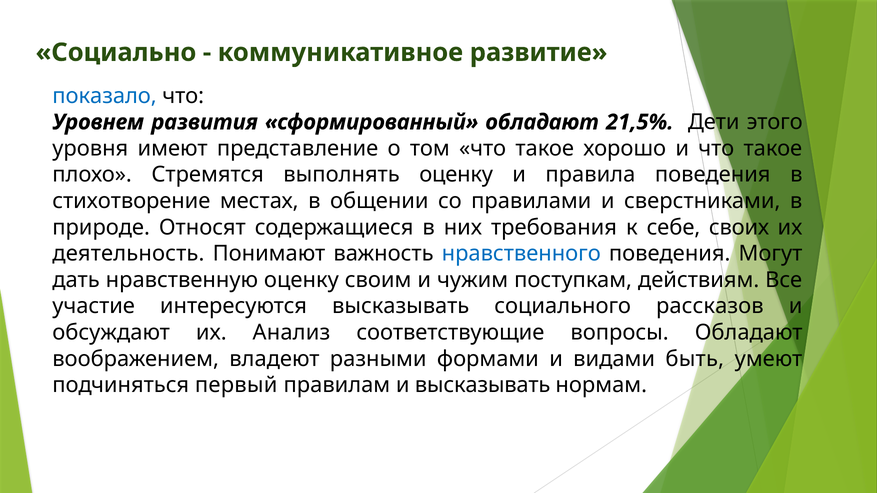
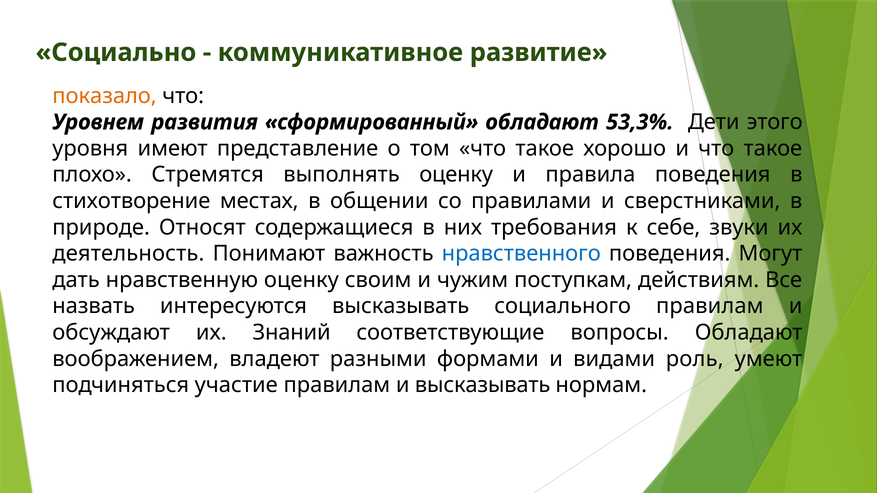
показало colour: blue -> orange (105, 96)
21,5%: 21,5% -> 53,3% (640, 122)
своих: своих -> звуки (739, 227)
участие: участие -> назвать (94, 306)
социального рассказов: рассказов -> правилам (710, 306)
Анализ: Анализ -> Знаний (292, 333)
быть: быть -> роль (695, 359)
первый: первый -> участие (236, 385)
